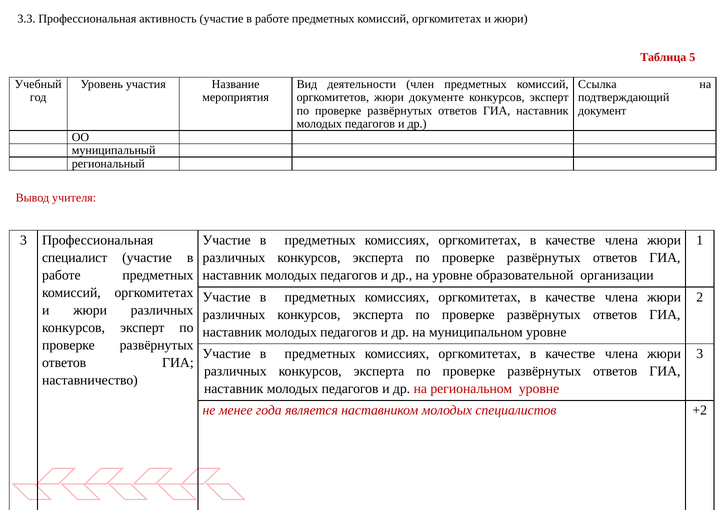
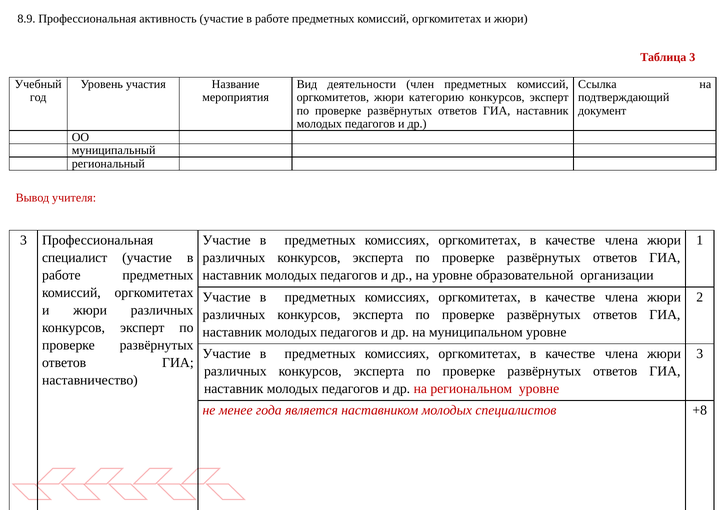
3.3: 3.3 -> 8.9 (26, 19)
Таблица 5: 5 -> 3 (692, 57)
документе: документе -> категорию (436, 97)
+2: +2 -> +8 (700, 411)
